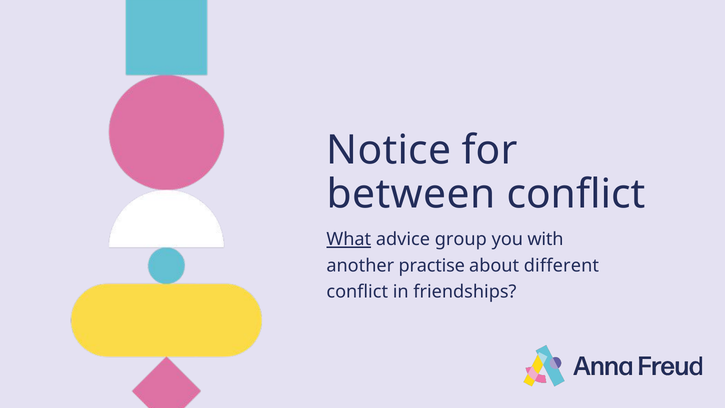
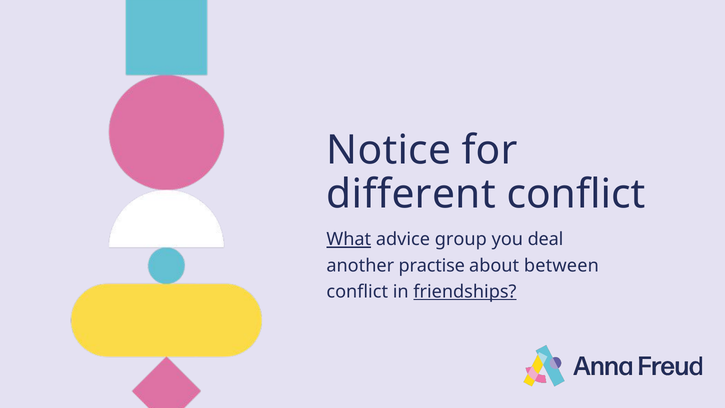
between: between -> different (411, 194)
with: with -> deal (545, 239)
different: different -> between (561, 265)
friendships underline: none -> present (465, 292)
